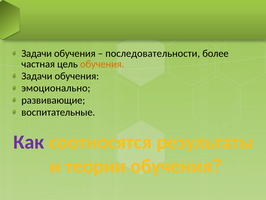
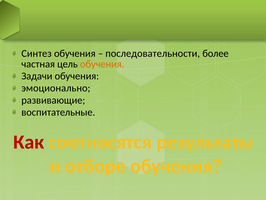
Задачи: Задачи -> Синтез (37, 53)
Как colour: purple -> red (29, 142)
теории: теории -> отборе (95, 166)
